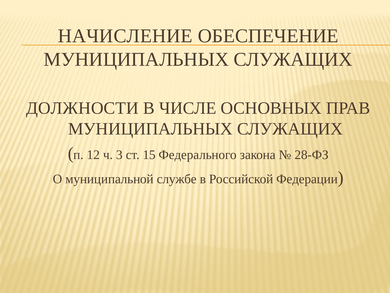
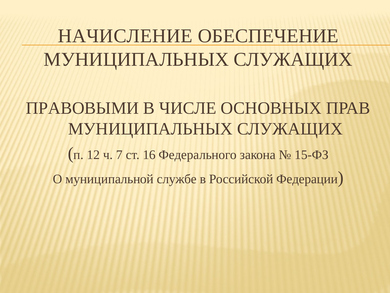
ДОЛЖНОСТИ: ДОЛЖНОСТИ -> ПРАВОВЫМИ (82, 108)
3: 3 -> 7 (119, 155)
15: 15 -> 16 (149, 155)
28-ФЗ: 28-ФЗ -> 15-ФЗ (312, 155)
